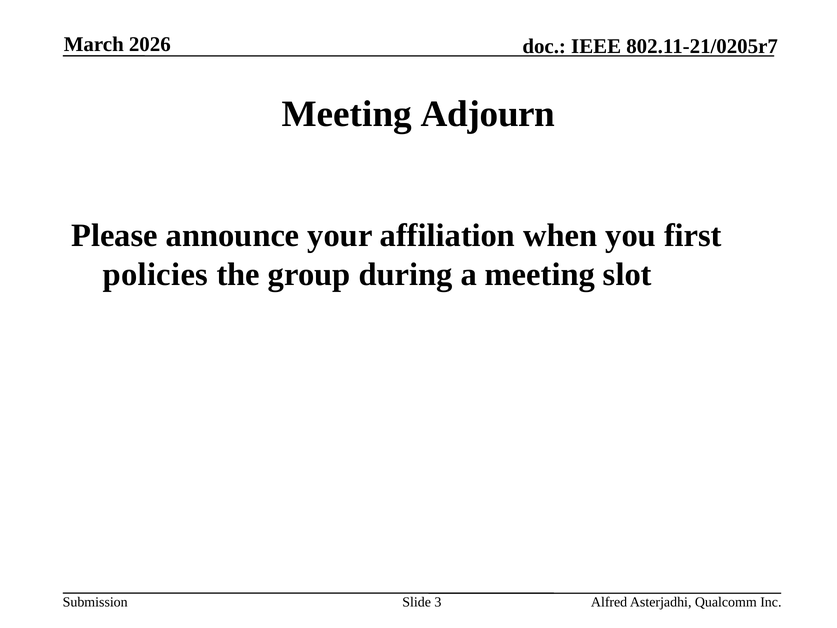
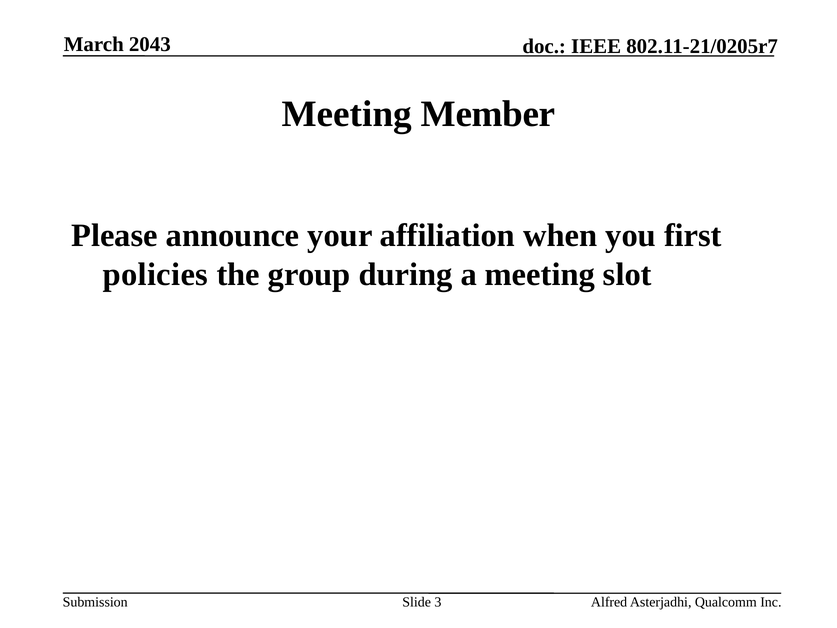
2026: 2026 -> 2043 (150, 44)
Adjourn: Adjourn -> Member (488, 114)
